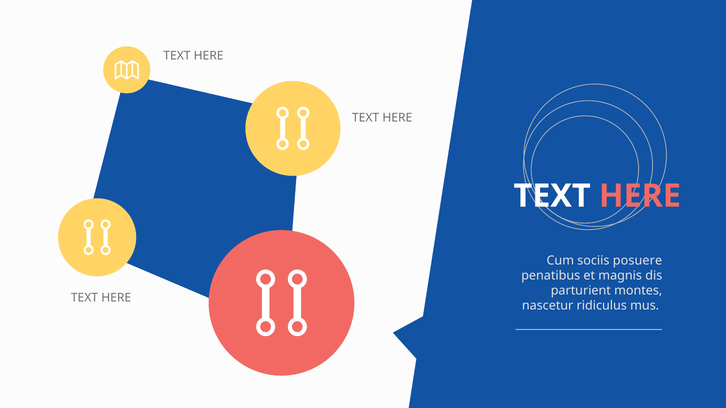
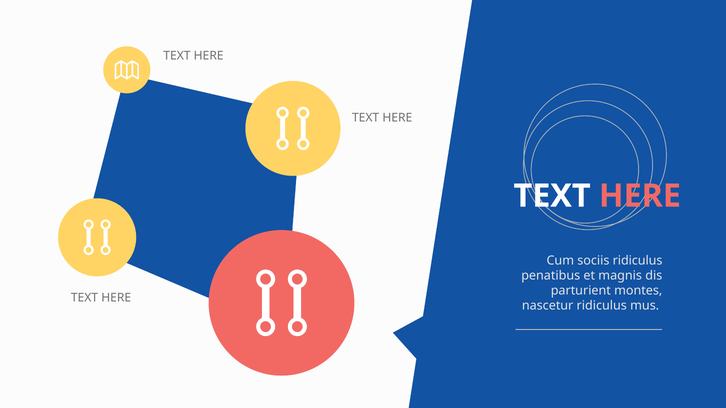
sociis posuere: posuere -> ridiculus (638, 261)
